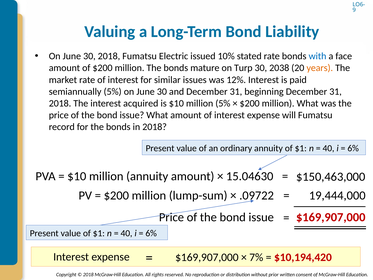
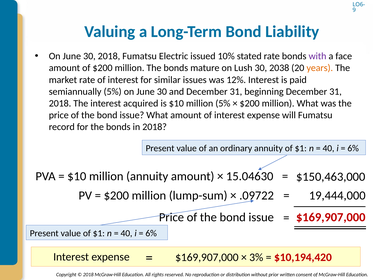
with colour: blue -> purple (317, 56)
Turp: Turp -> Lush (243, 68)
7%: 7% -> 3% (256, 257)
